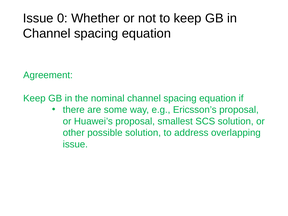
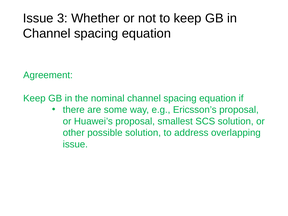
0: 0 -> 3 (62, 18)
